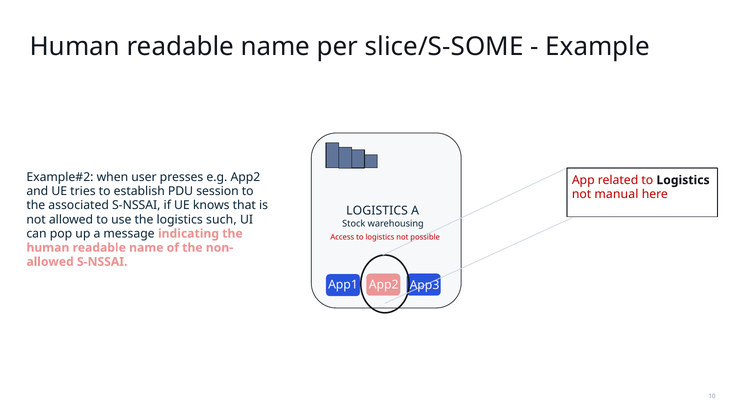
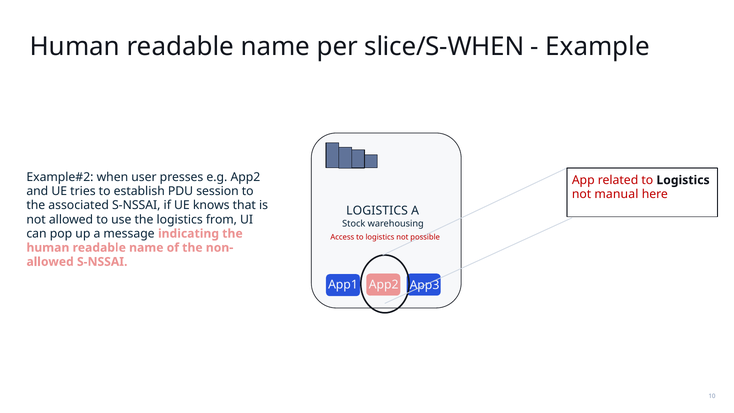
slice/S-SOME: slice/S-SOME -> slice/S-WHEN (444, 47)
such: such -> from (221, 219)
